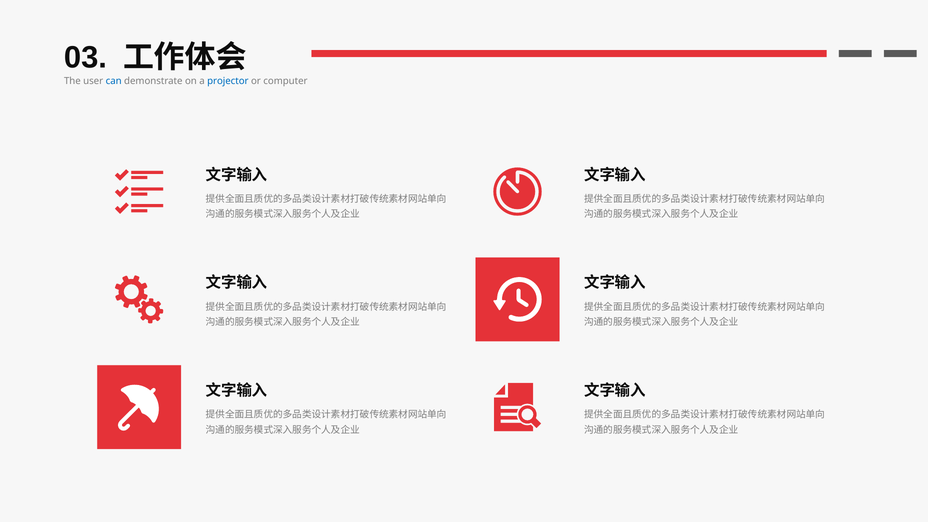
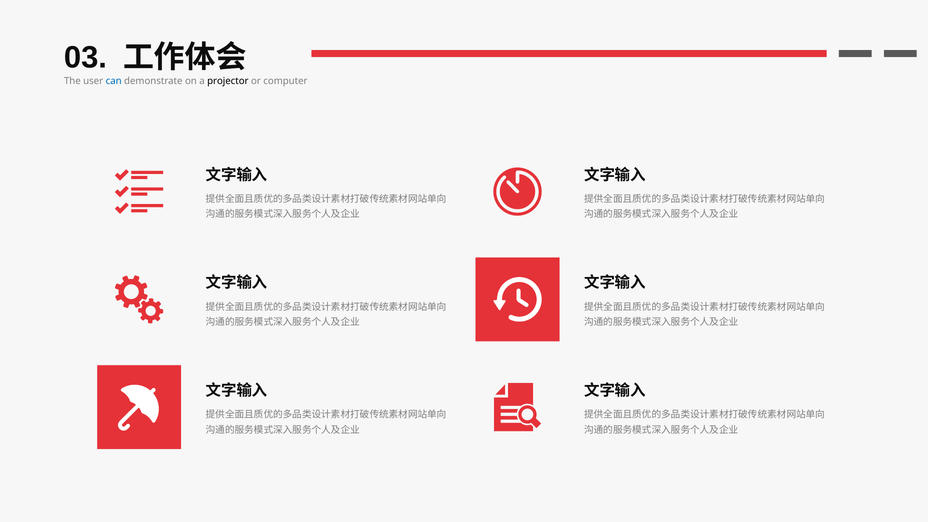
projector colour: blue -> black (228, 81)
